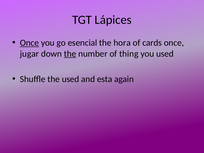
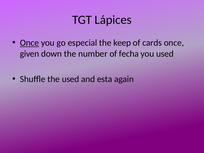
esencial: esencial -> especial (82, 43)
hora: hora -> keep (122, 43)
jugar: jugar -> given (30, 54)
the underline: present -> none (70, 54)
thing: thing -> fecha (129, 54)
